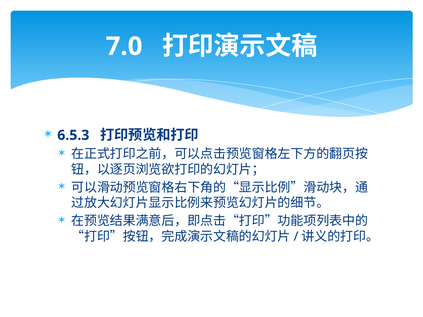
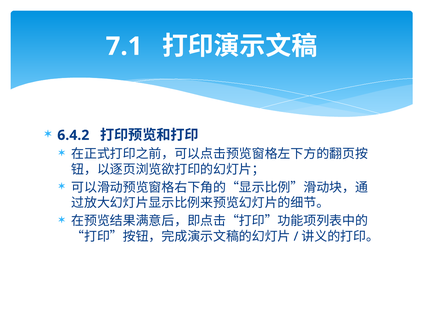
7.0: 7.0 -> 7.1 (124, 46)
6.5.3: 6.5.3 -> 6.4.2 (73, 135)
